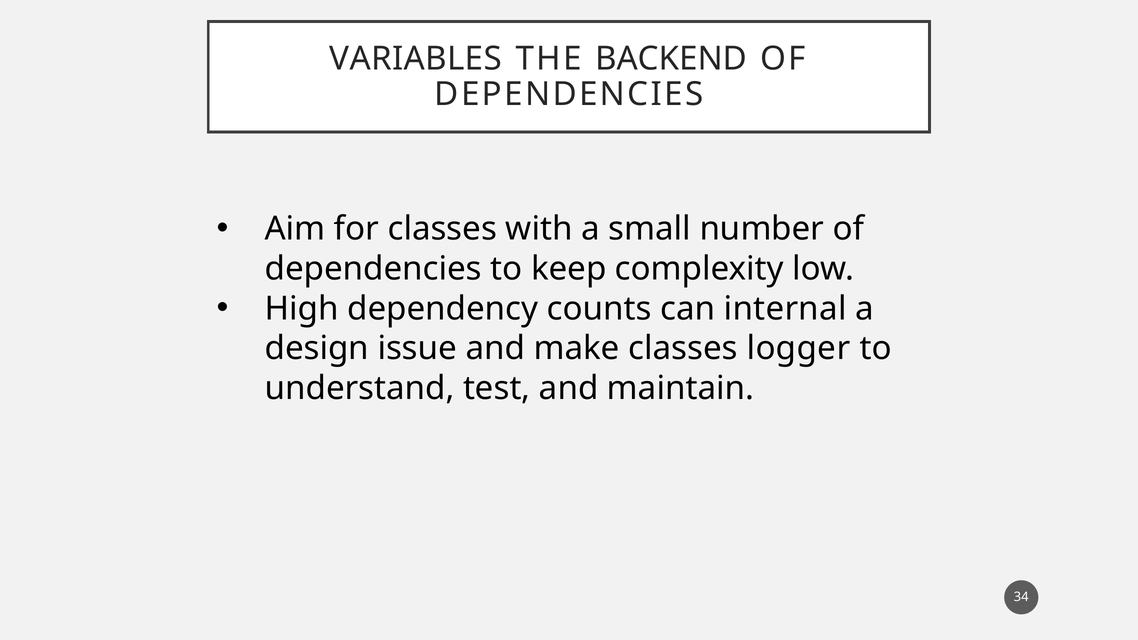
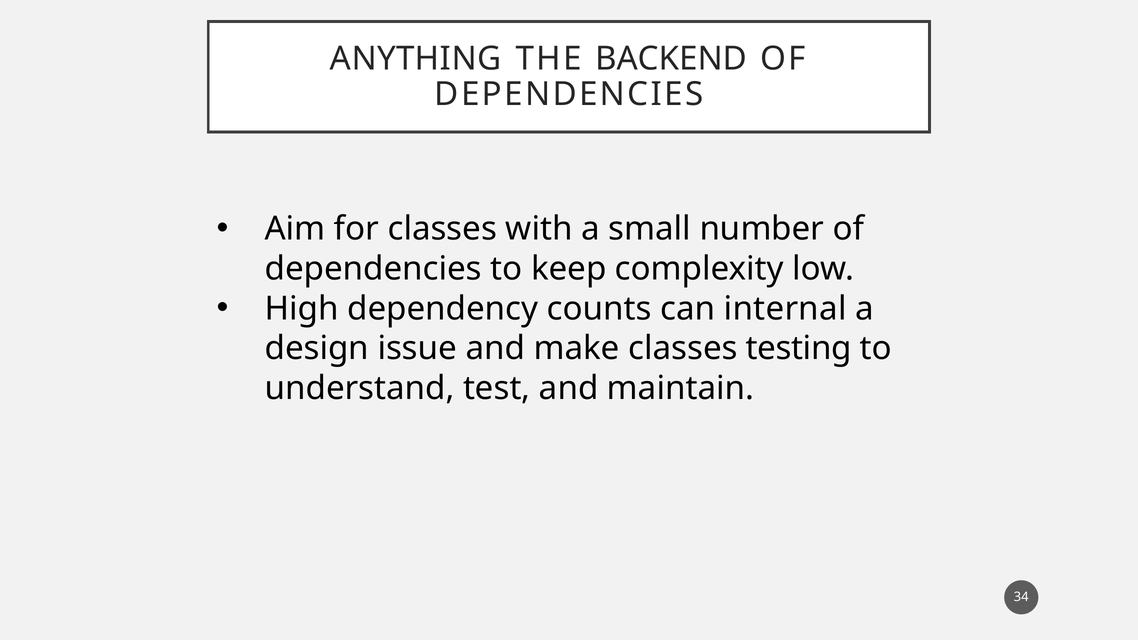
VARIABLES: VARIABLES -> ANYTHING (416, 59)
logger: logger -> testing (799, 349)
